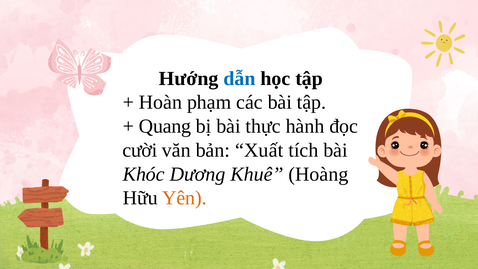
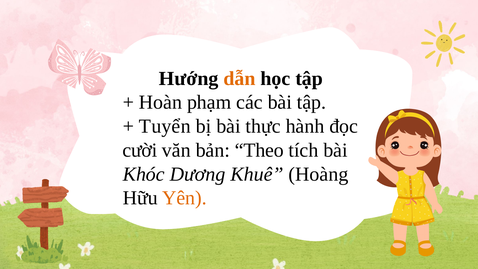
dẫn colour: blue -> orange (239, 78)
Quang: Quang -> Tuyển (165, 126)
Xuất: Xuất -> Theo (259, 150)
